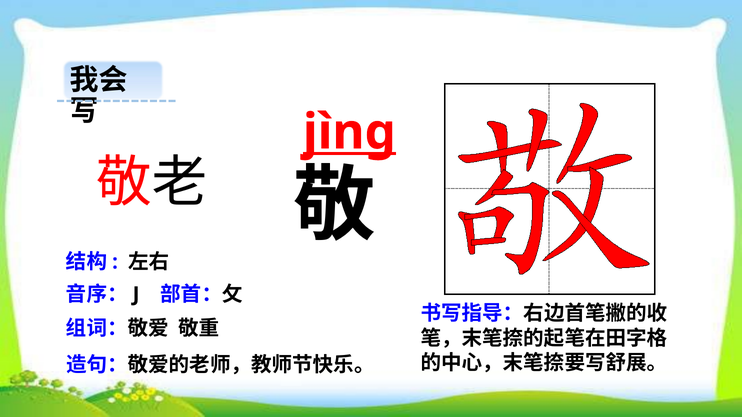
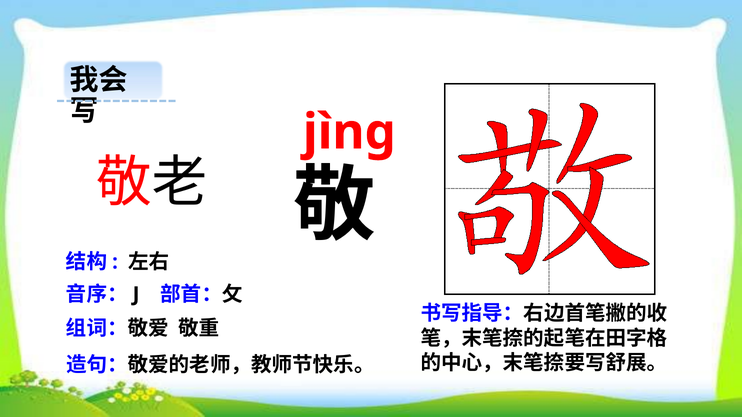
jìng underline: present -> none (349, 132)
